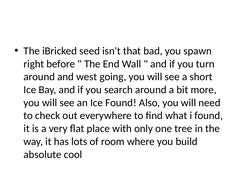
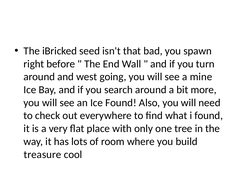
short: short -> mine (201, 77)
absolute: absolute -> treasure (43, 154)
